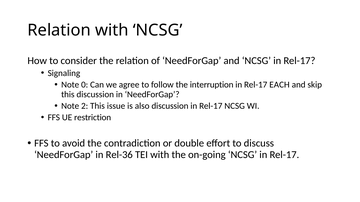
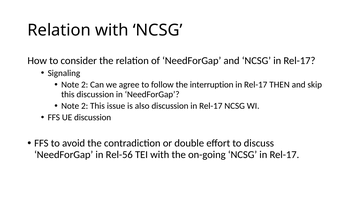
0: 0 -> 2 (85, 85)
EACH: EACH -> THEN (280, 85)
UE restriction: restriction -> discussion (93, 118)
Rel-36: Rel-36 -> Rel-56 (119, 155)
